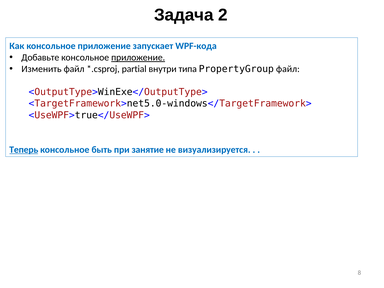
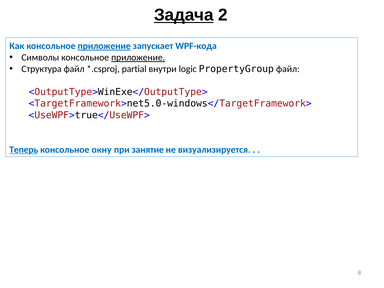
Задача underline: none -> present (184, 15)
приложение underline: none -> present (104, 46)
Добавьте: Добавьте -> Символы (40, 58)
Изменить: Изменить -> Структура (41, 69)
типа: типа -> logic (188, 69)
быть: быть -> окну (102, 150)
